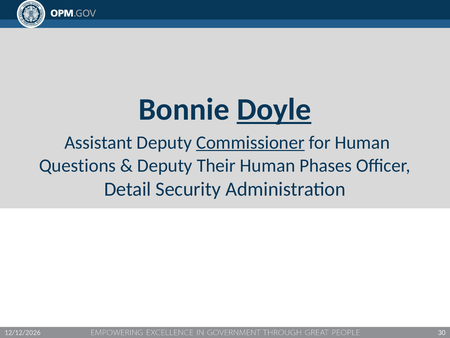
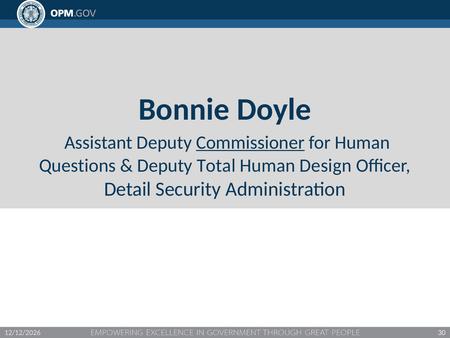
Doyle underline: present -> none (274, 109)
Their: Their -> Total (216, 166)
Phases: Phases -> Design (326, 166)
